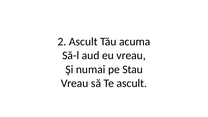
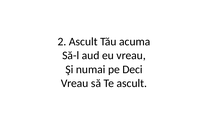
Stau: Stau -> Deci (133, 69)
